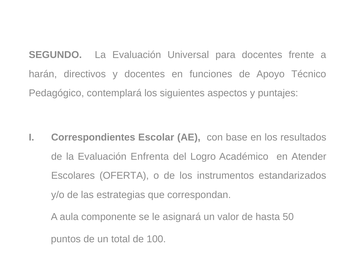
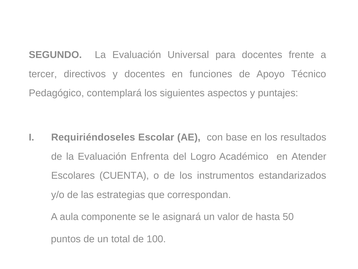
harán: harán -> tercer (43, 74)
Correspondientes: Correspondientes -> Requiriéndoseles (93, 137)
OFERTA: OFERTA -> CUENTA (124, 175)
